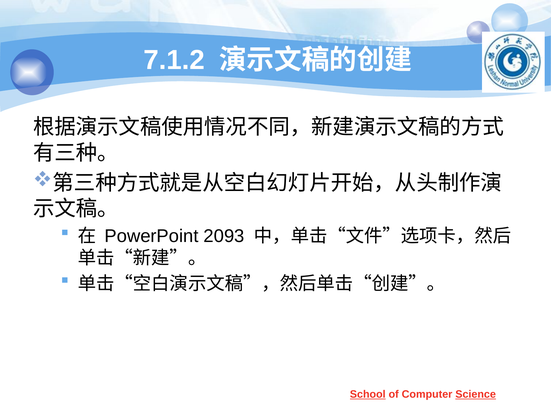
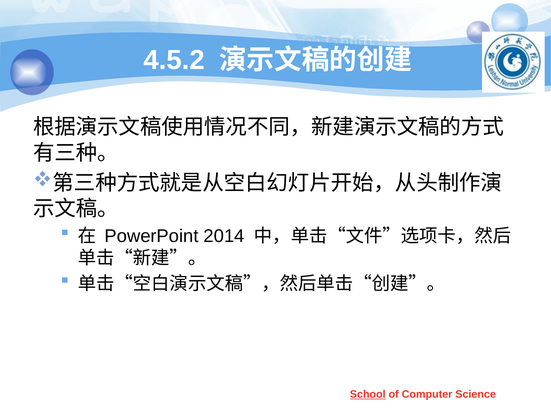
7.1.2: 7.1.2 -> 4.5.2 (174, 60)
2093: 2093 -> 2014 (224, 236)
Science underline: present -> none (476, 394)
